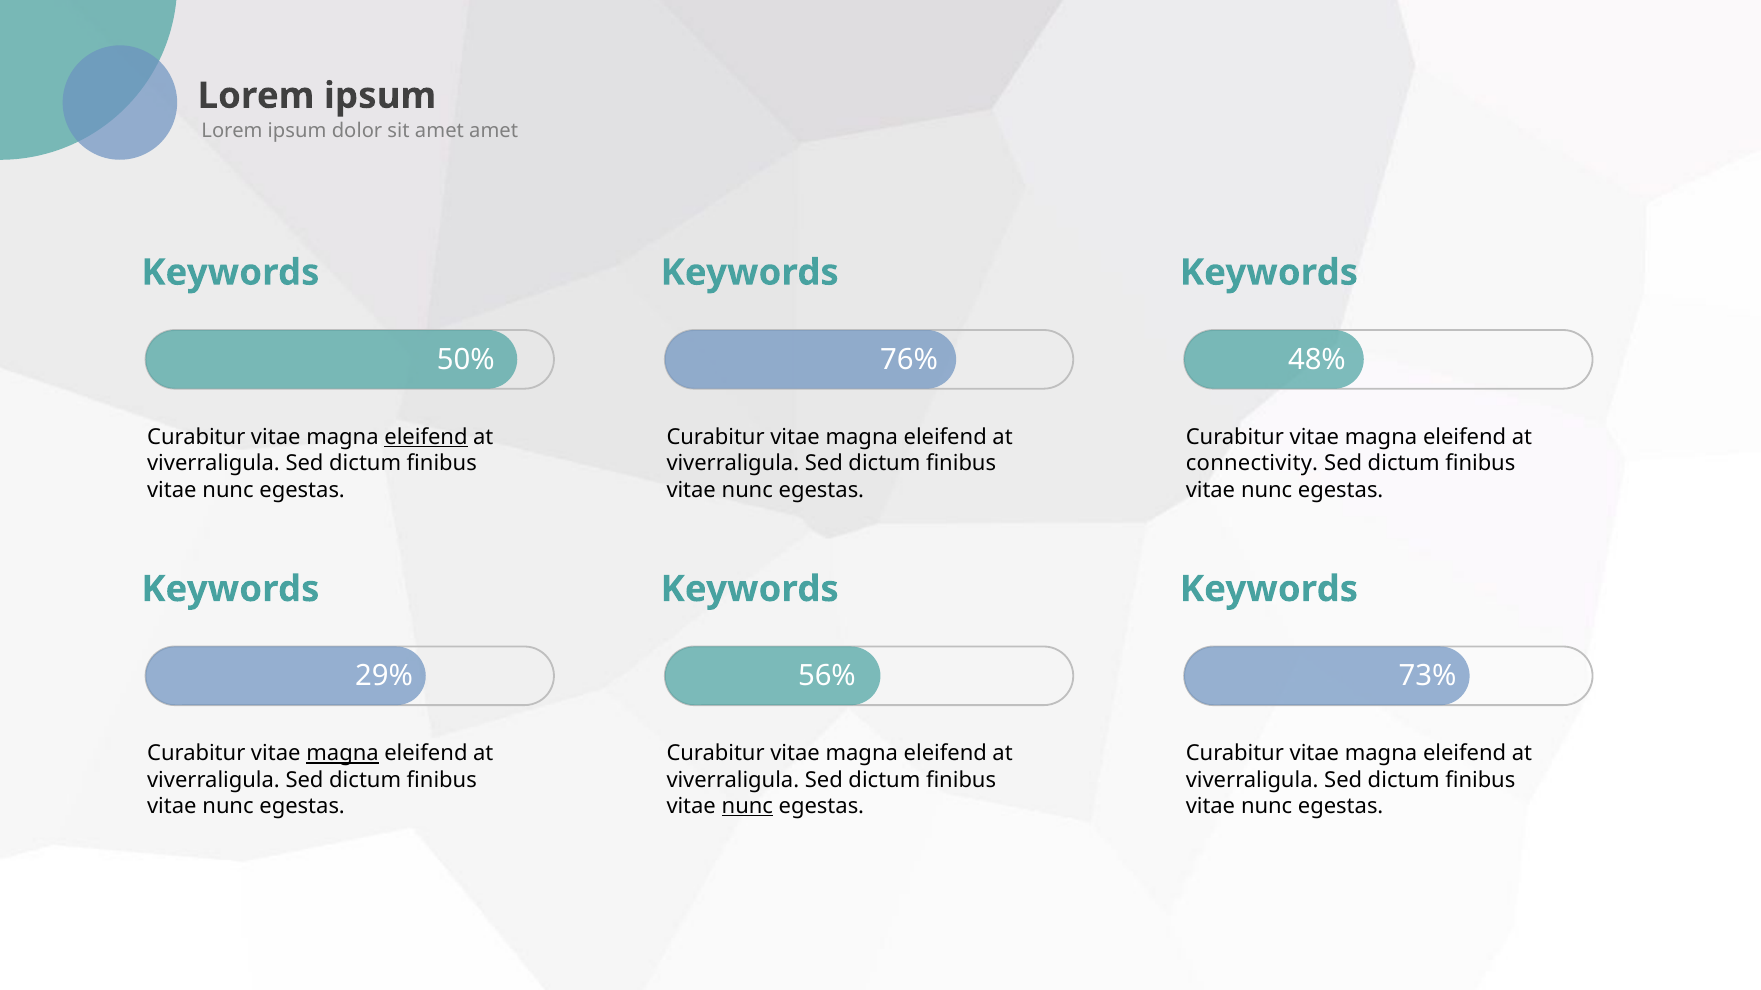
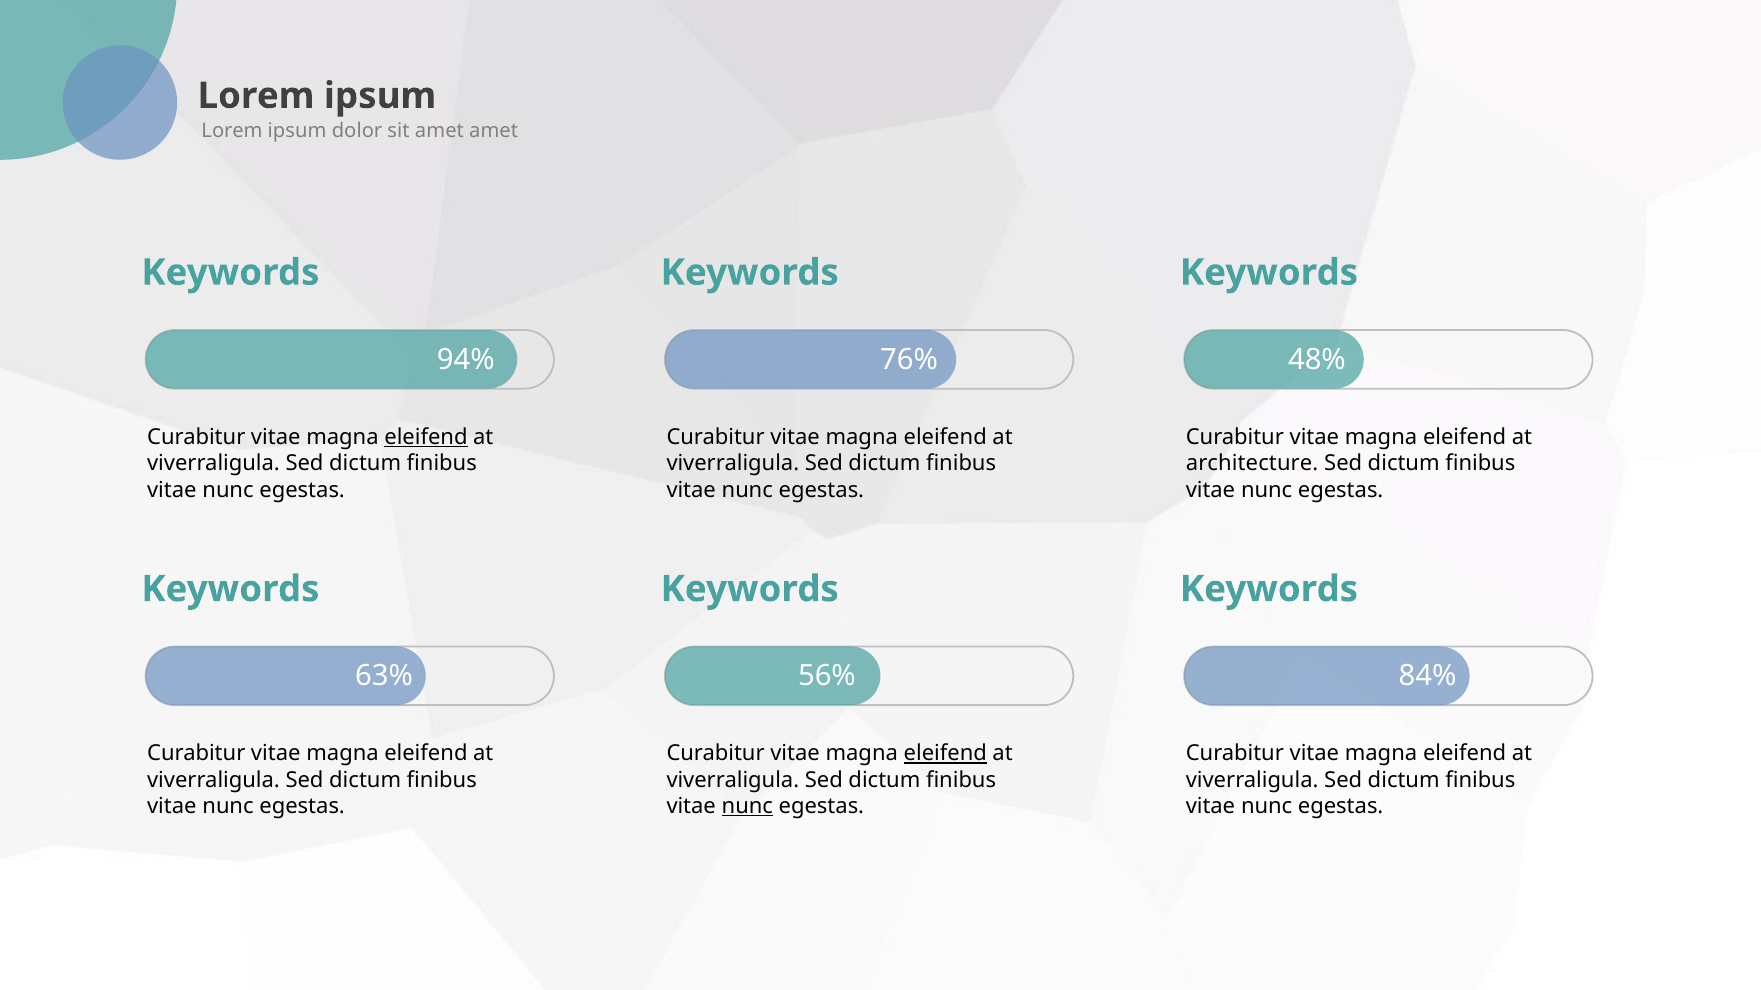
50%: 50% -> 94% (466, 360)
connectivity: connectivity -> architecture (1252, 464)
29%: 29% -> 63% (384, 676)
73%: 73% -> 84% (1428, 676)
magna underline: present -> none (343, 754)
eleifend underline: none -> present (945, 754)
